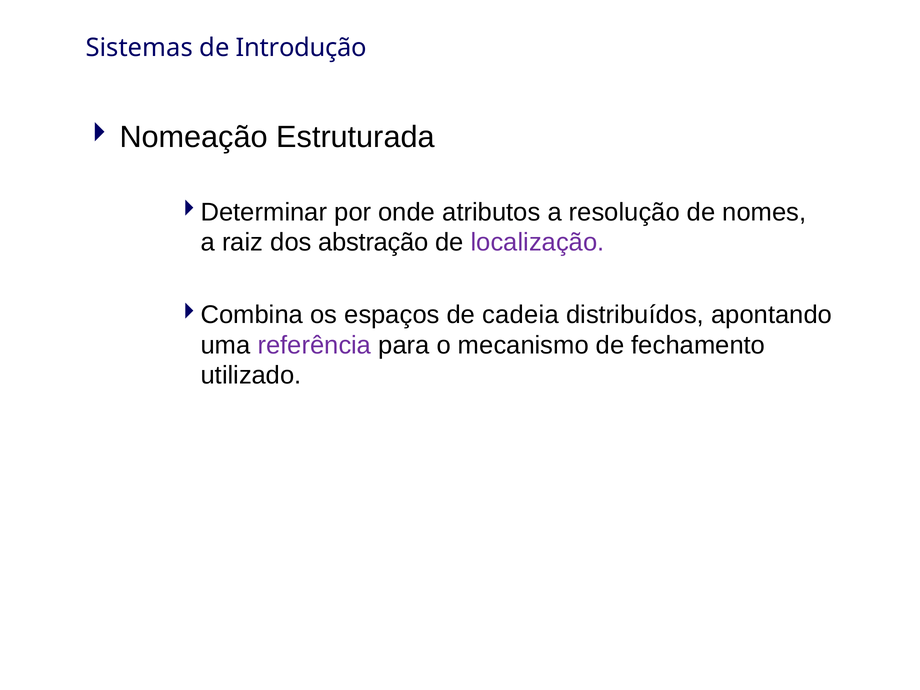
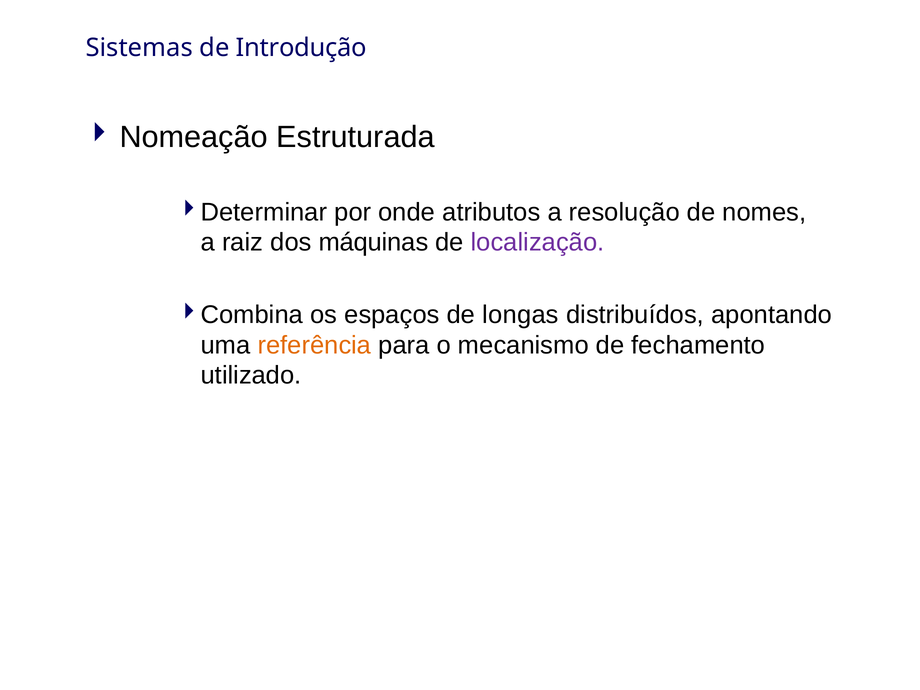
abstração: abstração -> máquinas (373, 242)
cadeia: cadeia -> longas (521, 315)
referência colour: purple -> orange (314, 345)
